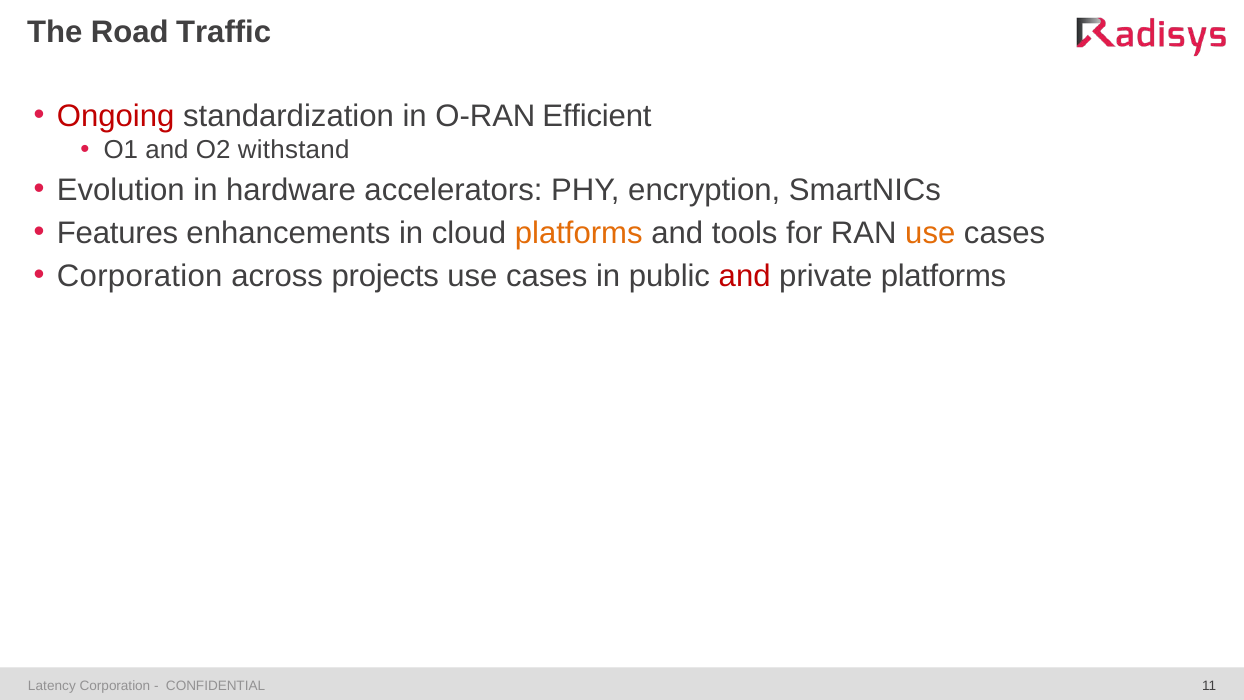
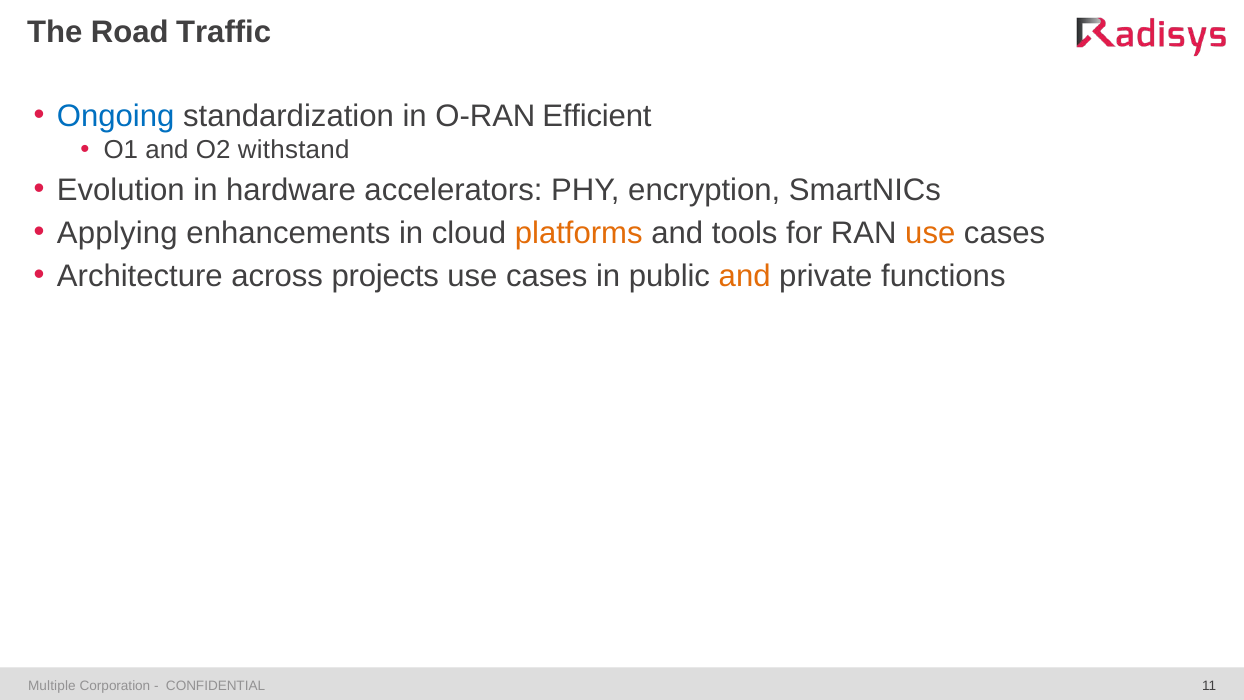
Ongoing colour: red -> blue (116, 116)
Features: Features -> Applying (117, 233)
Corporation: Corporation -> Architecture (140, 276)
and colour: red -> orange (745, 276)
private platforms: platforms -> functions (943, 276)
Latency: Latency -> Multiple (52, 686)
